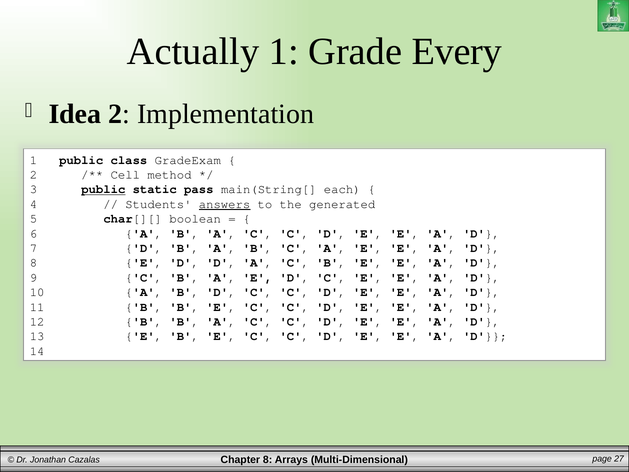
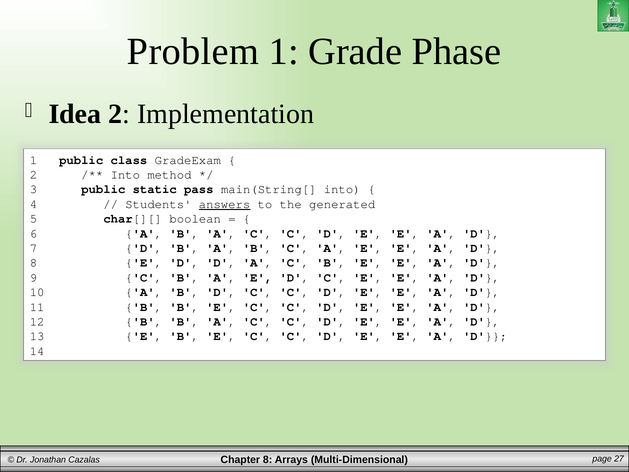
Actually: Actually -> Problem (193, 51)
Every: Every -> Phase (457, 51)
Cell: Cell -> Into (125, 175)
public underline: present -> none (103, 189)
main(String[ each: each -> into (342, 189)
